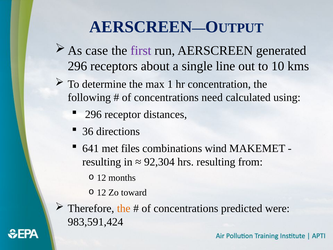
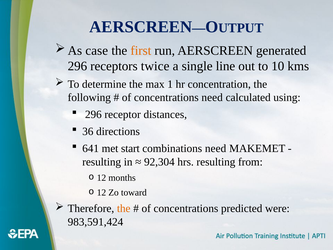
first colour: purple -> orange (141, 50)
about: about -> twice (155, 66)
files: files -> start (130, 148)
combinations wind: wind -> need (216, 148)
